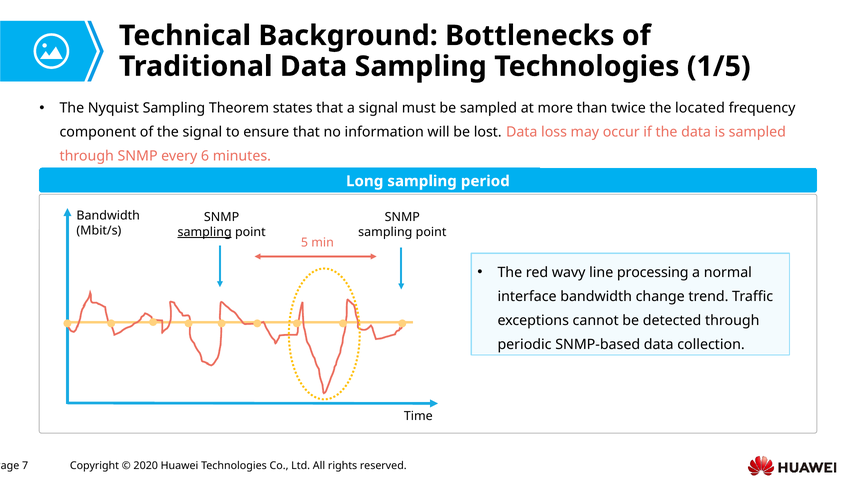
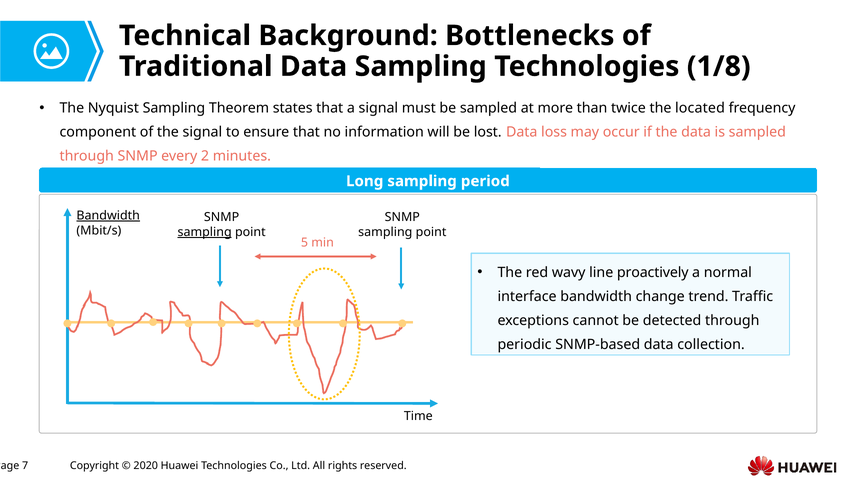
1/5: 1/5 -> 1/8 (719, 66)
6: 6 -> 2 (205, 156)
Bandwidth underline: none -> present (108, 216)
processing: processing -> proactively (653, 273)
